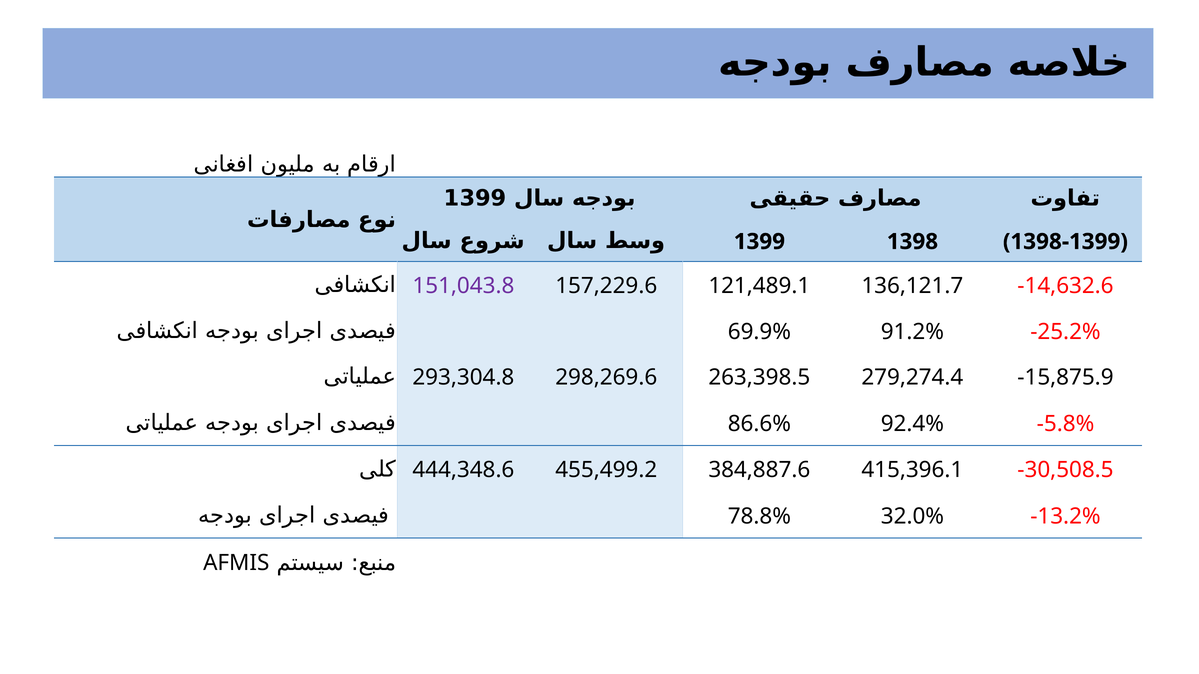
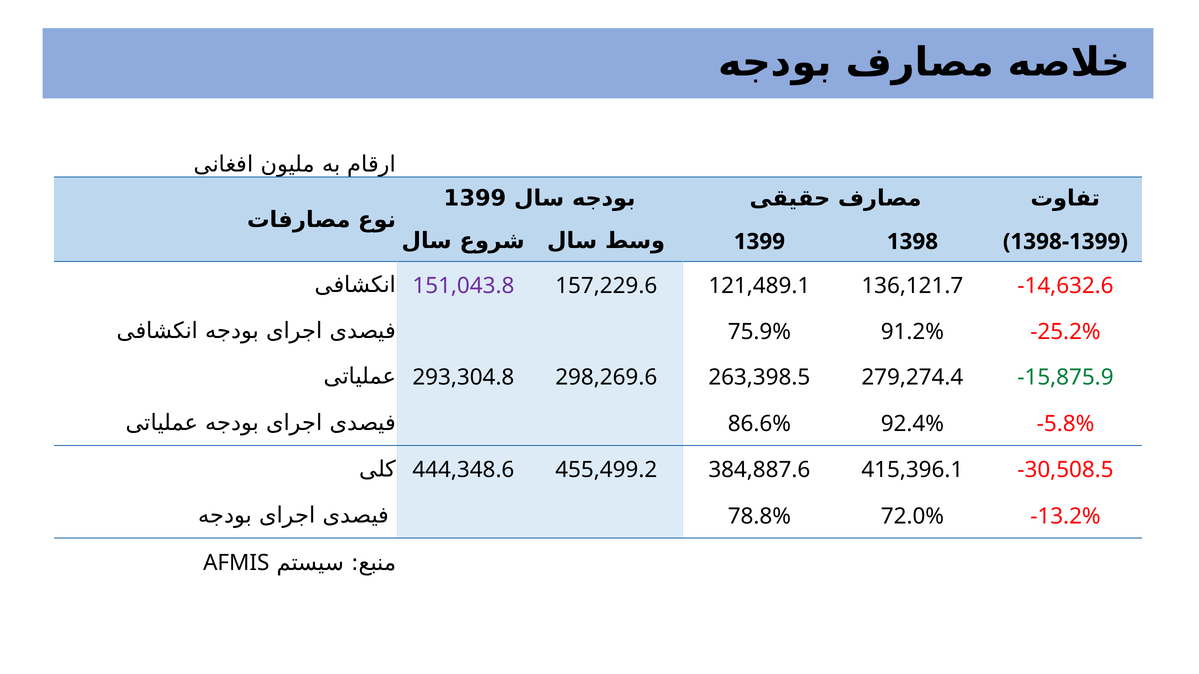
69.9%: 69.9% -> 75.9% (759, 332)
-15,875.9 colour: black -> green (1065, 378)
32.0%: 32.0% -> 72.0% (912, 517)
